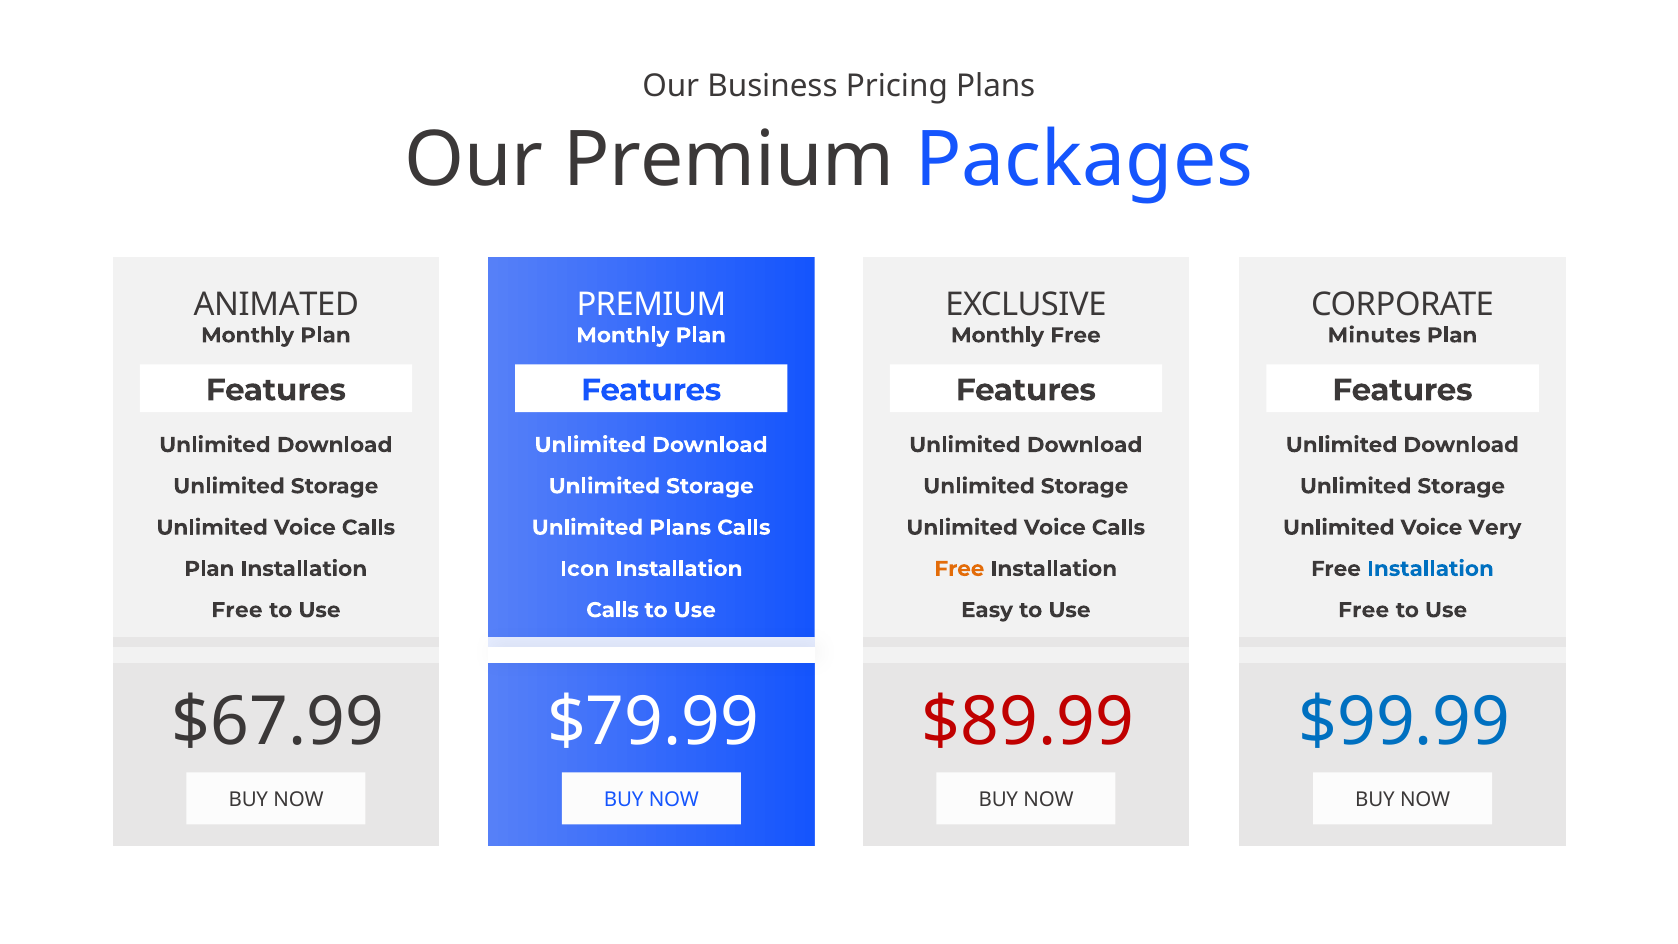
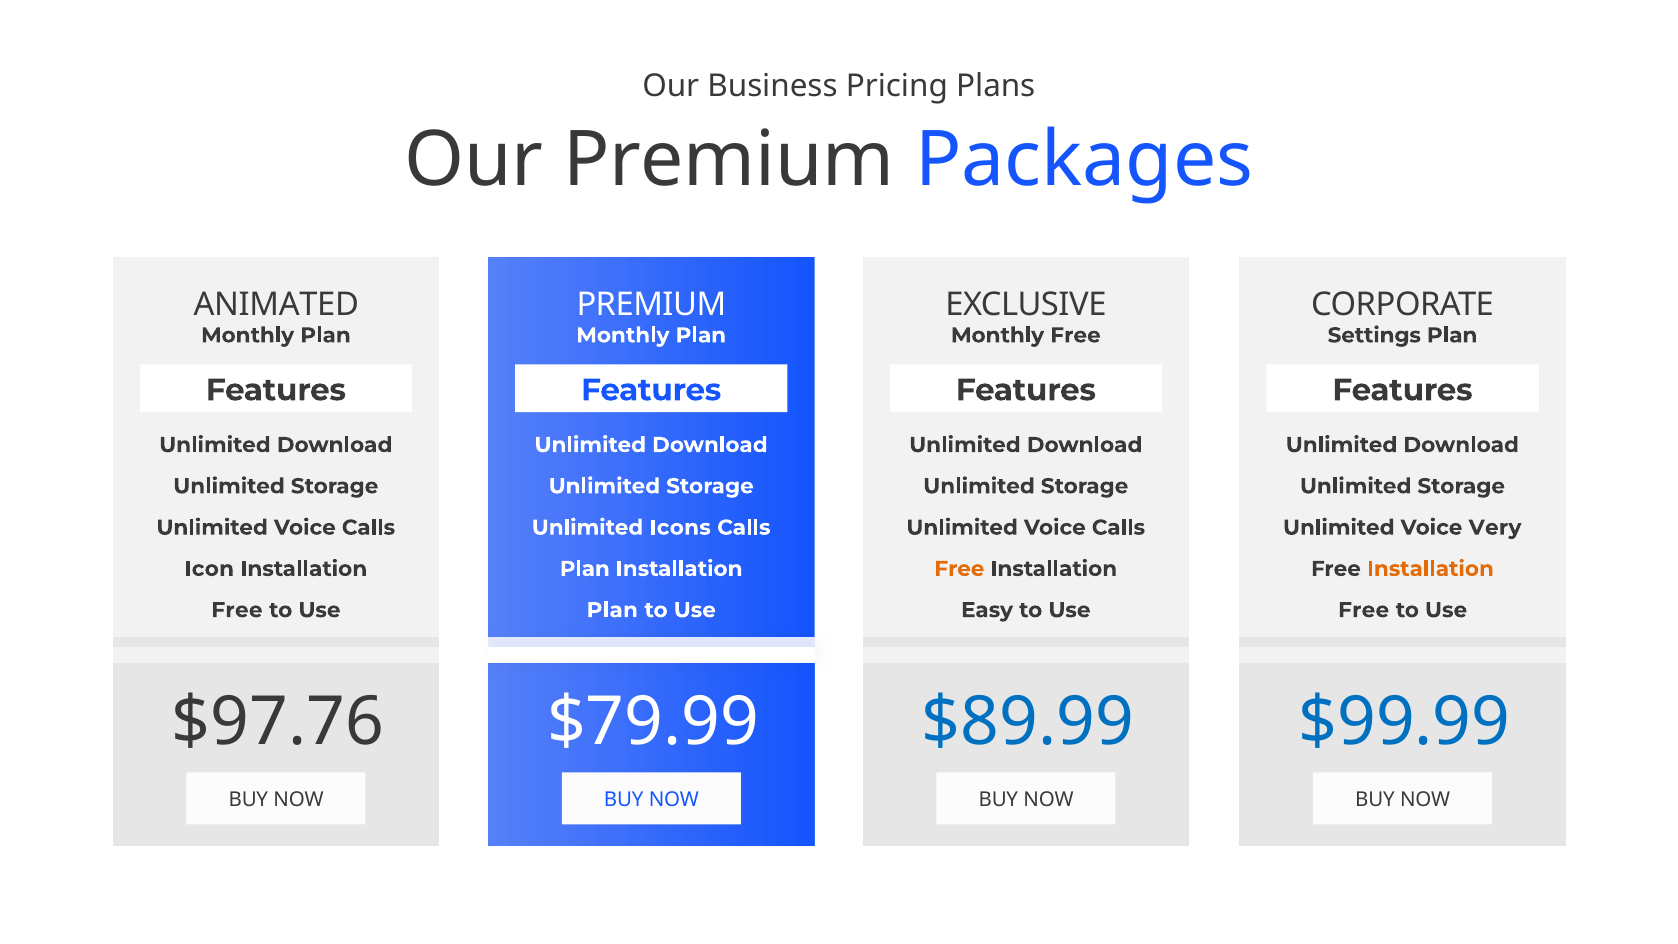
Minutes: Minutes -> Settings (1374, 335)
Unlimited Plans: Plans -> Icons (680, 527)
Plan: Plan -> Icon (209, 569)
Icon: Icon -> Plan (585, 569)
Installation colour: blue -> orange (1430, 569)
Calls: Calls -> Plan (612, 610)
$67.99: $67.99 -> $97.76 (278, 722)
$89.99 colour: red -> blue (1028, 722)
